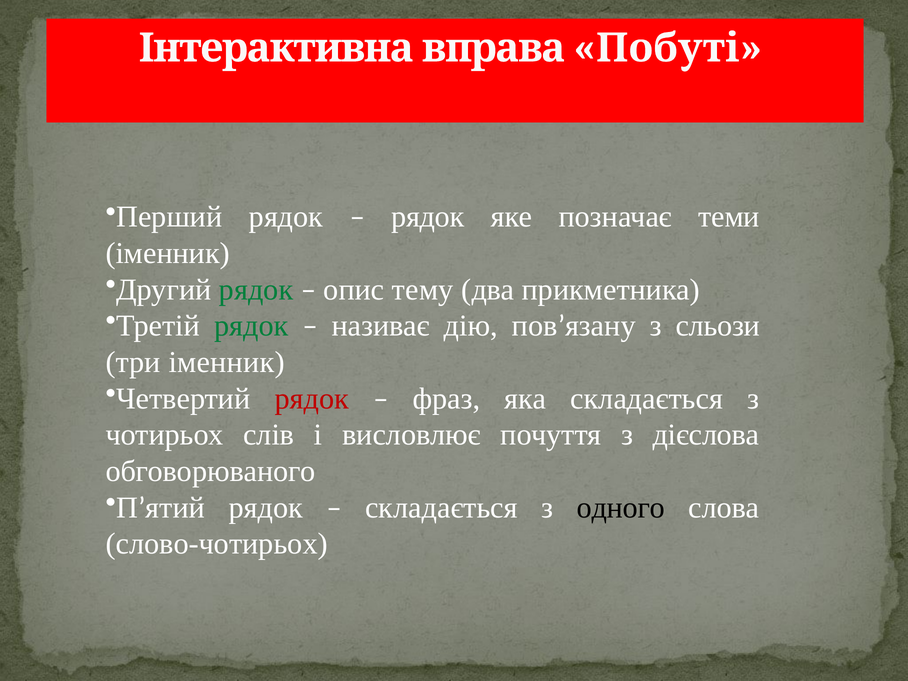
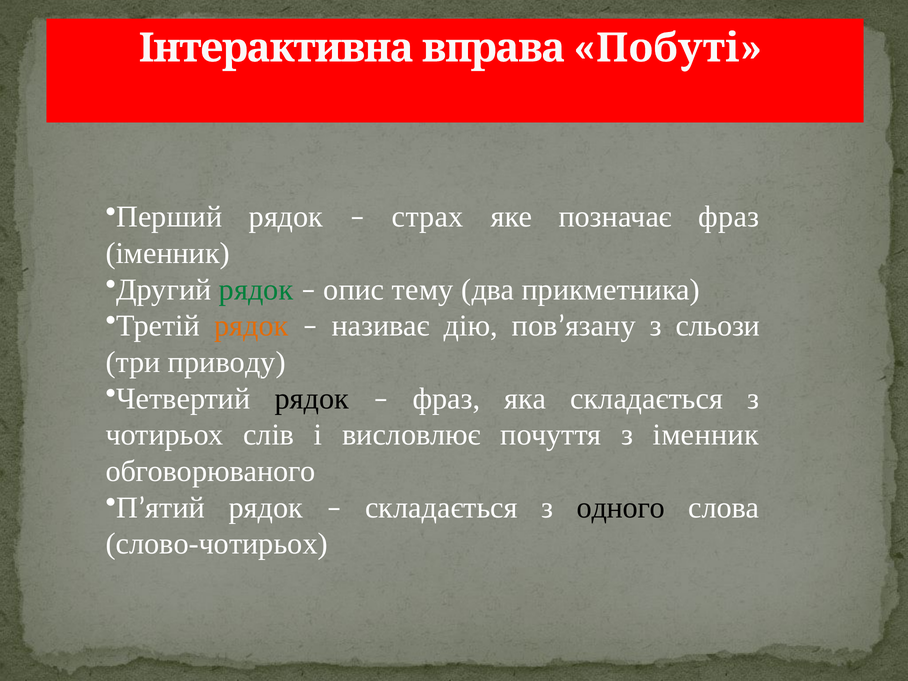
рядок: рядок -> страх (428, 217)
позначає теми: теми -> фраз (729, 217)
рядок colour: green -> orange (251, 326)
три іменник: іменник -> приводу (227, 362)
рядок colour: red -> black (312, 399)
з дієслова: дієслова -> іменник (706, 435)
